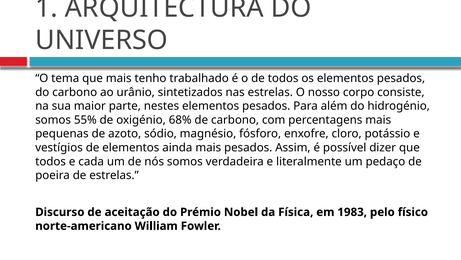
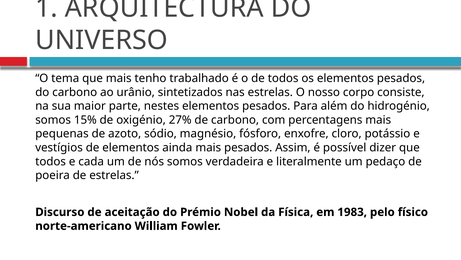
55%: 55% -> 15% (85, 120)
68%: 68% -> 27% (180, 120)
